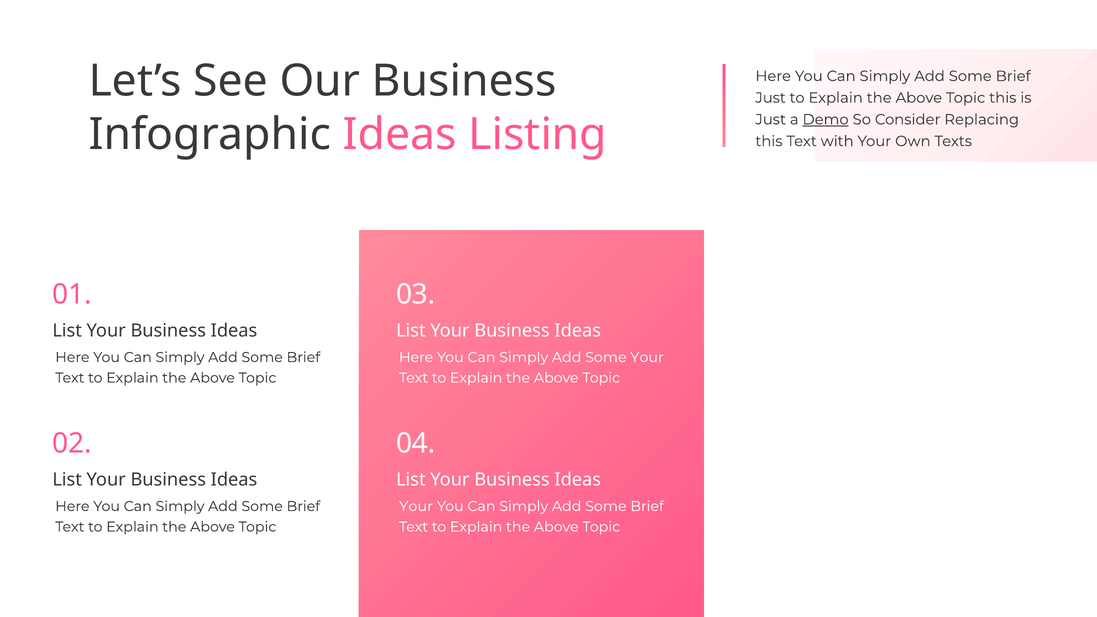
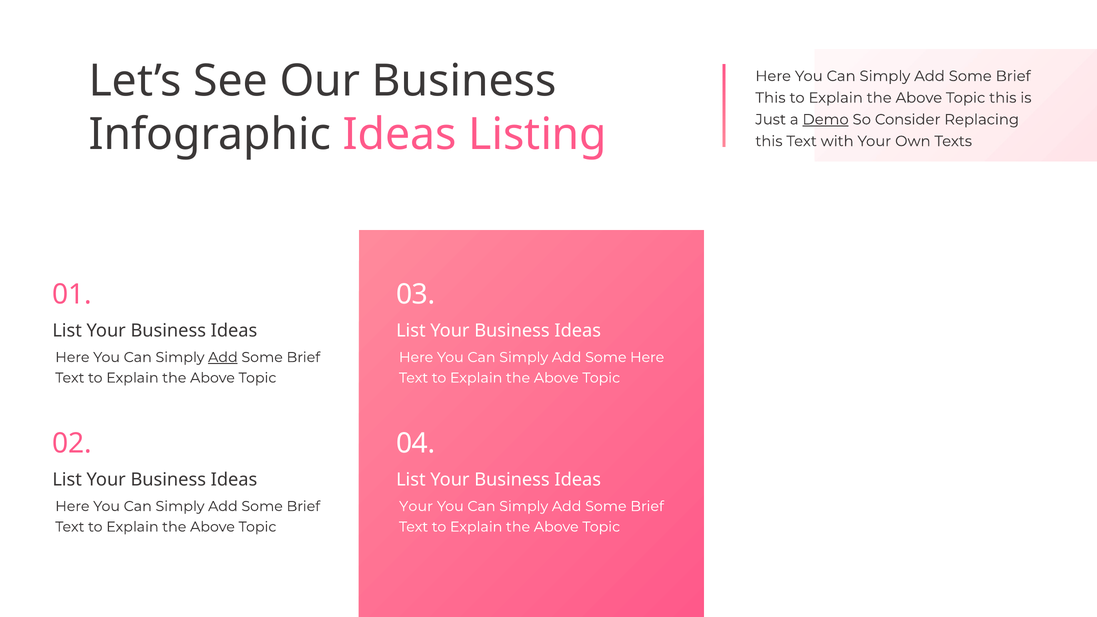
Just: Just -> This (770, 98)
Add underline: none -> present (223, 357)
Some Your: Your -> Here (647, 357)
